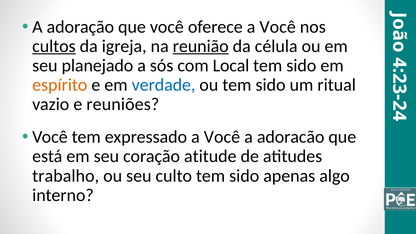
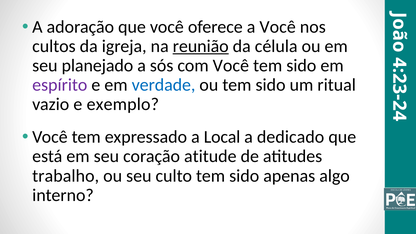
cultos underline: present -> none (54, 46)
com Local: Local -> Você (231, 66)
espírito colour: orange -> purple (60, 85)
reuniões: reuniões -> exemplo (123, 104)
expressado a Você: Você -> Local (222, 137)
adoracão: adoracão -> dedicado (291, 137)
